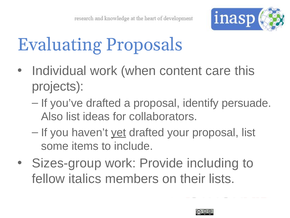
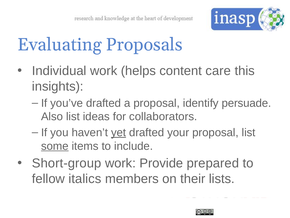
when: when -> helps (138, 71)
projects: projects -> insights (58, 86)
some underline: none -> present (55, 146)
Sizes-group: Sizes-group -> Short-group (67, 163)
including: including -> prepared (213, 163)
